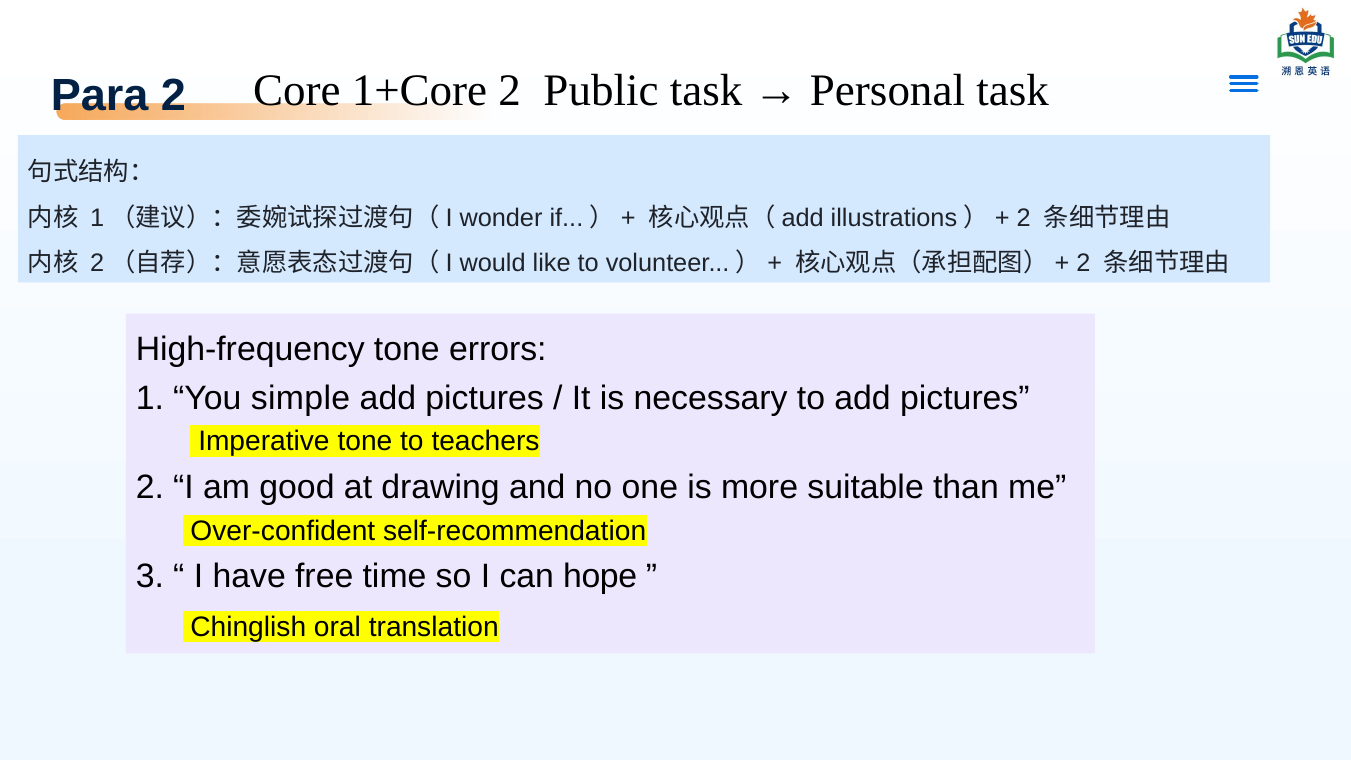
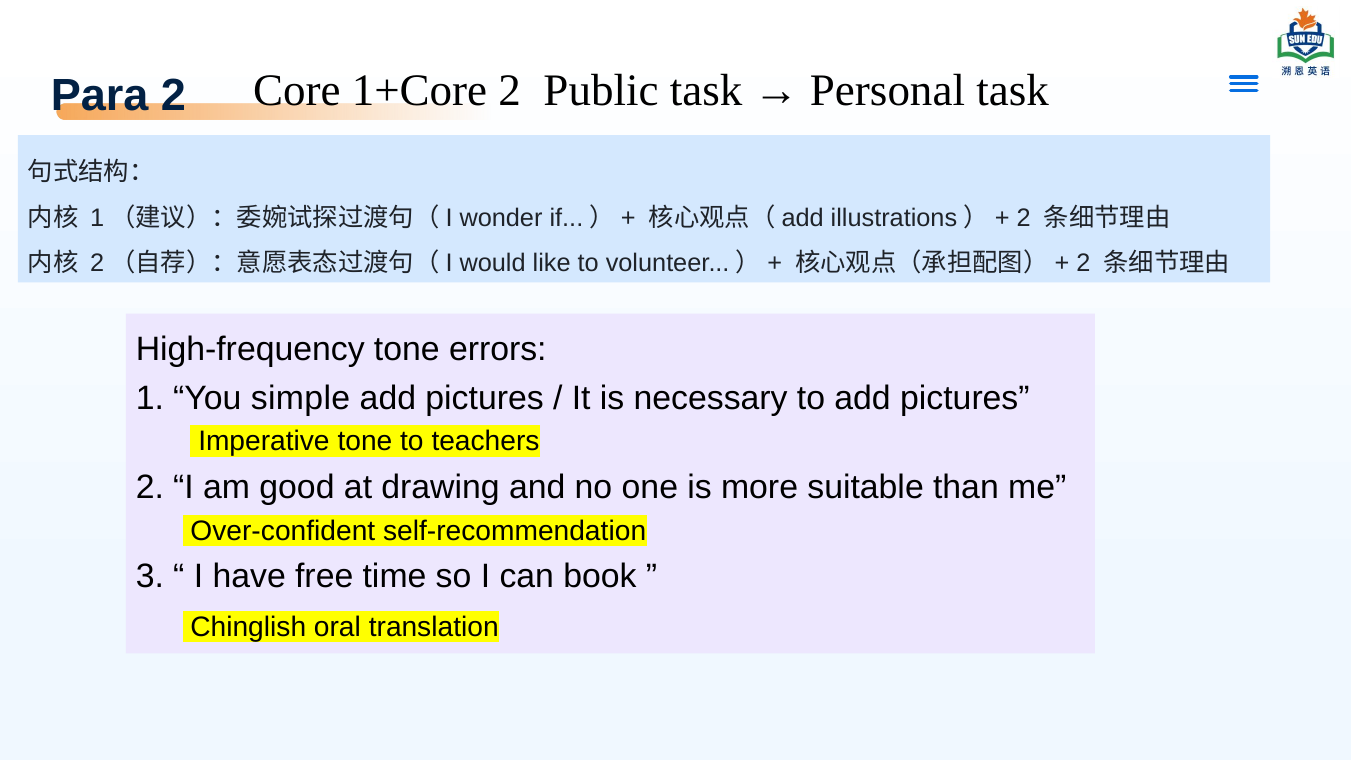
hope: hope -> book (600, 576)
